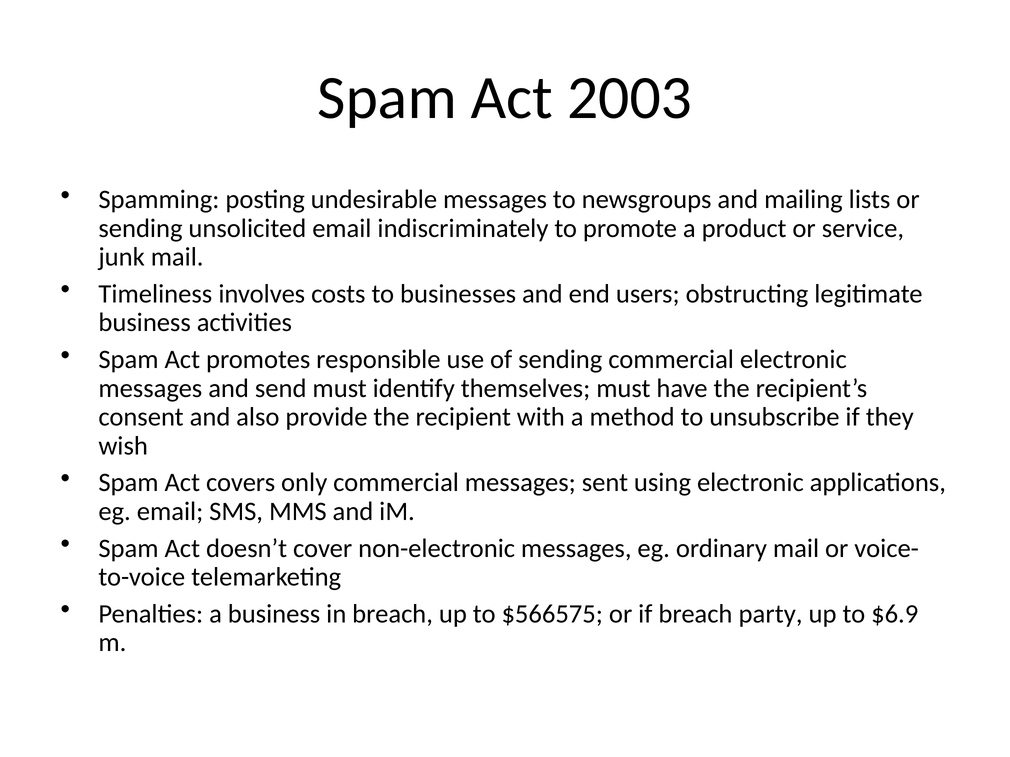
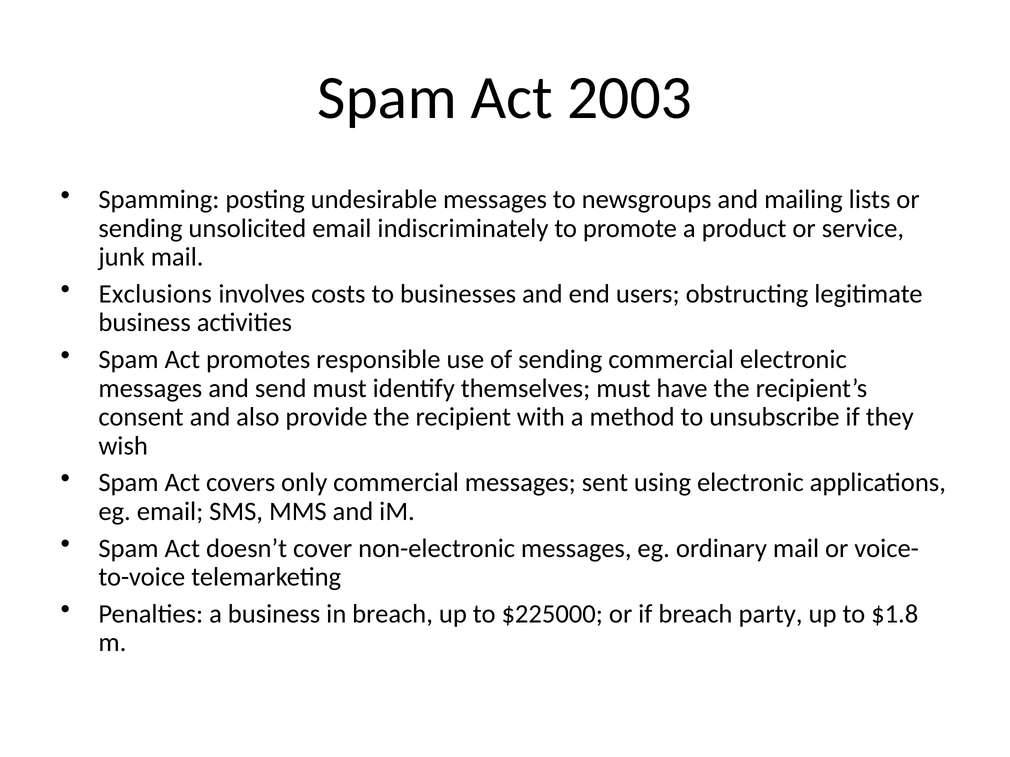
Timeliness: Timeliness -> Exclusions (155, 294)
$566575: $566575 -> $225000 (552, 614)
$6.9: $6.9 -> $1.8 (895, 614)
